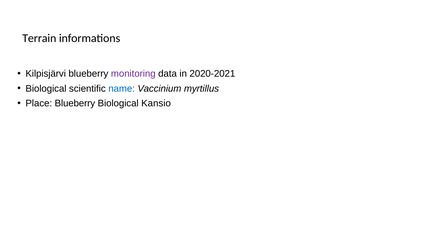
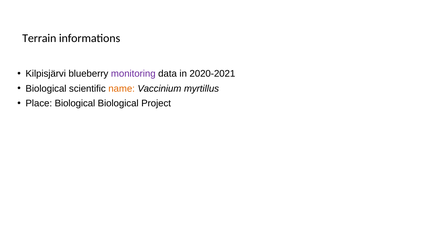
name colour: blue -> orange (122, 88)
Place Blueberry: Blueberry -> Biological (75, 103)
Kansio: Kansio -> Project (156, 103)
